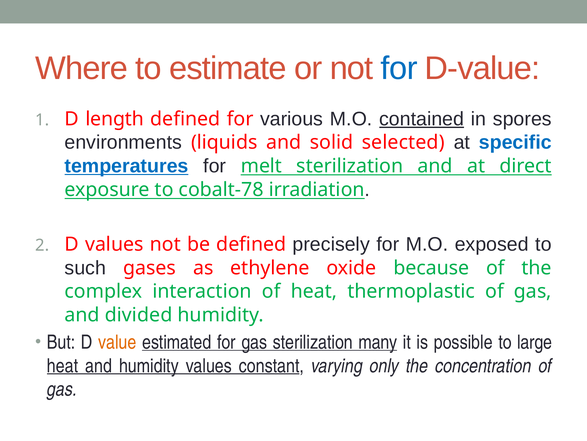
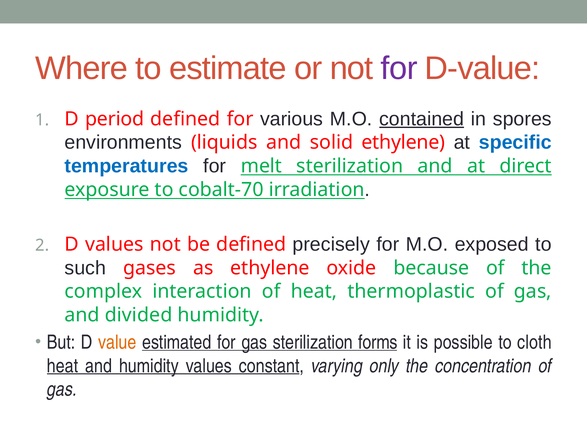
for colour: blue -> purple (399, 68)
length: length -> period (115, 119)
solid selected: selected -> ethylene (403, 142)
temperatures underline: present -> none (127, 166)
cobalt-78: cobalt-78 -> cobalt-70 (221, 189)
many: many -> forms (378, 342)
large: large -> cloth (534, 342)
